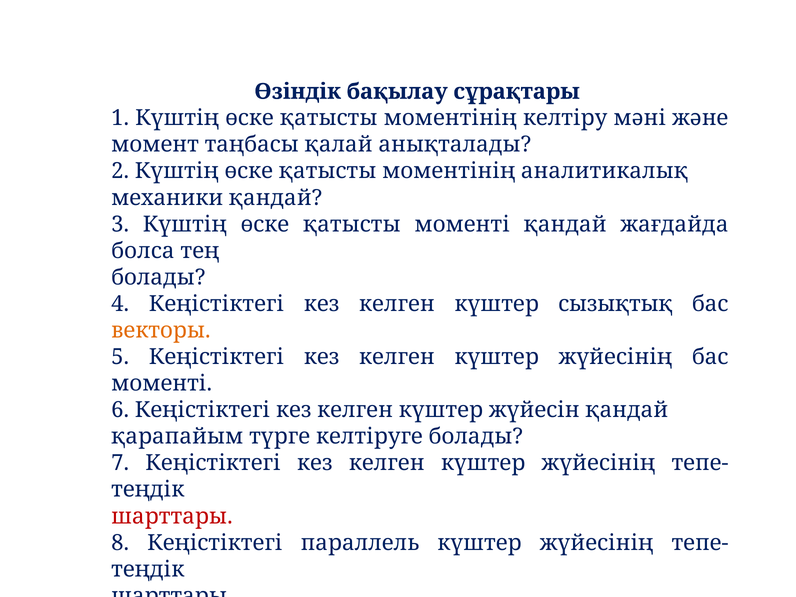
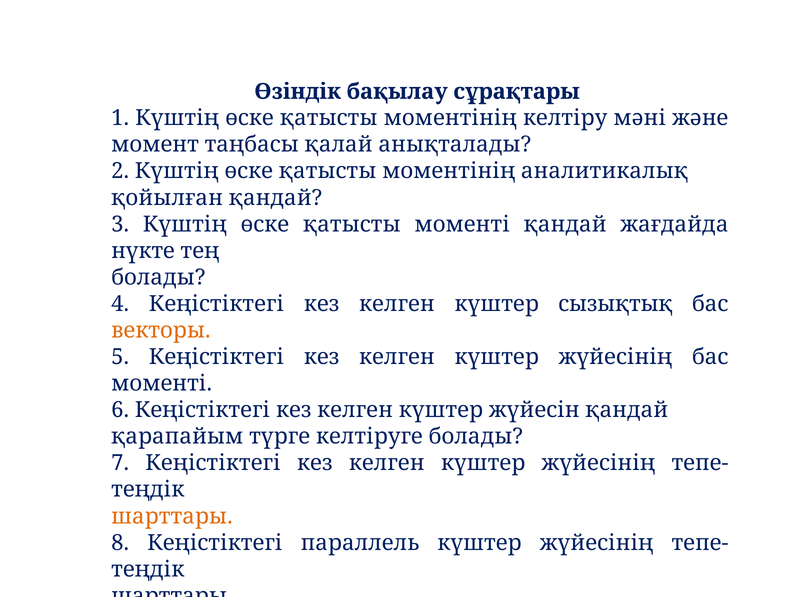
механики: механики -> қойылған (167, 198)
болса: болса -> нүкте (143, 251)
шарттары colour: red -> orange (172, 516)
